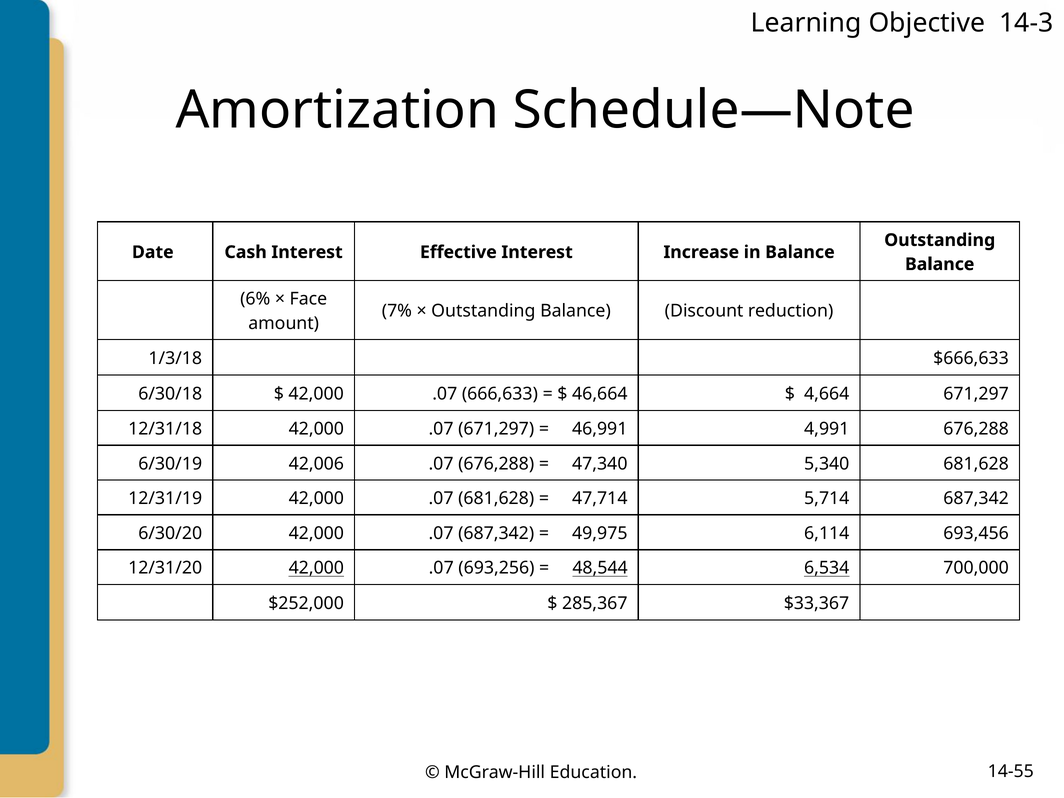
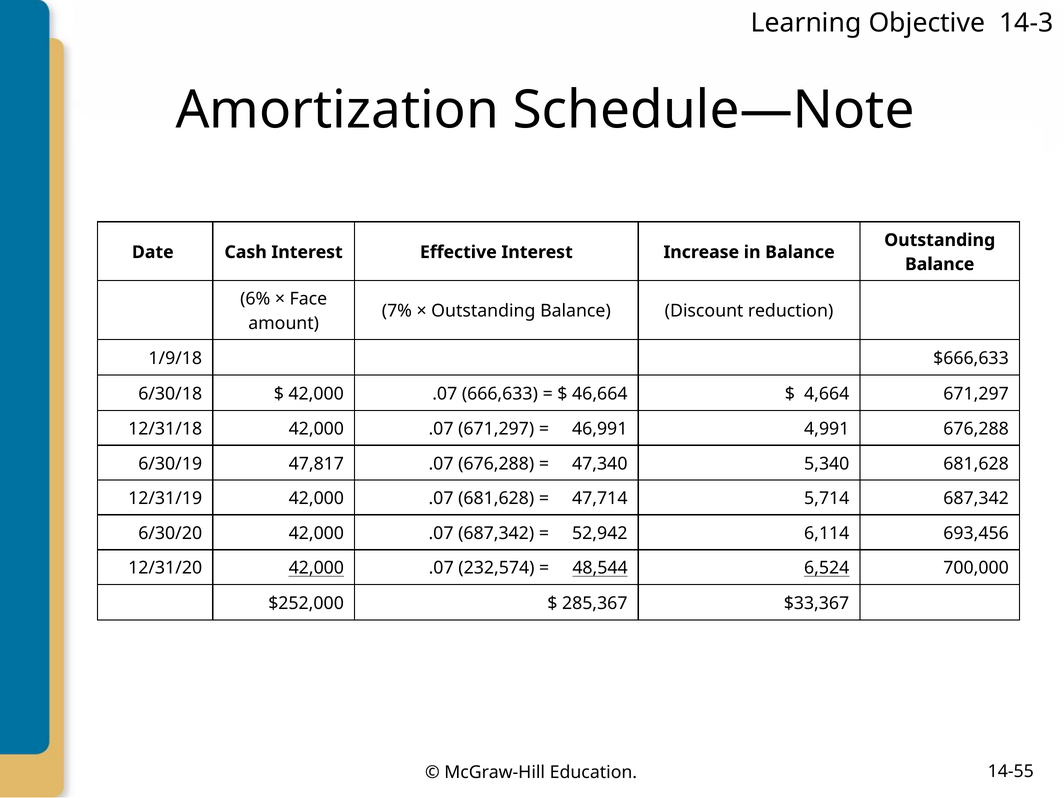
1/3/18: 1/3/18 -> 1/9/18 (175, 358)
42,006: 42,006 -> 47,817 (316, 464)
49,975: 49,975 -> 52,942 (600, 533)
693,256: 693,256 -> 232,574 (496, 568)
6,534: 6,534 -> 6,524 (827, 568)
